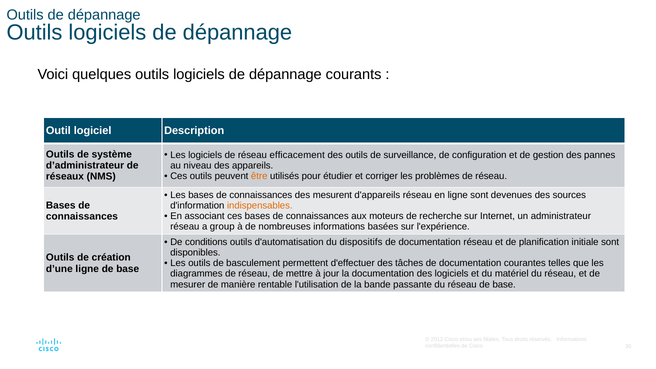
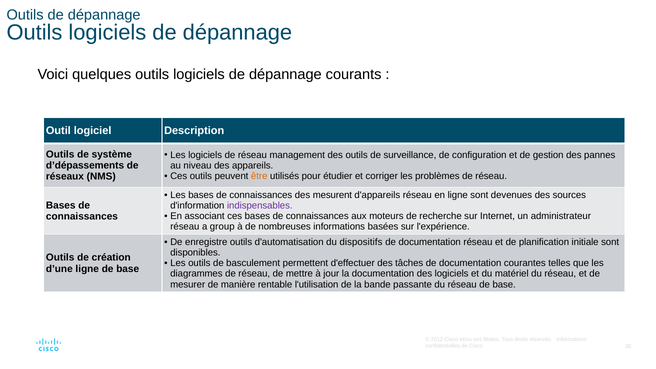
efficacement: efficacement -> management (297, 155)
d’administrateur: d’administrateur -> d’dépassements (85, 165)
indispensables colour: orange -> purple (260, 206)
conditions: conditions -> enregistre (206, 242)
